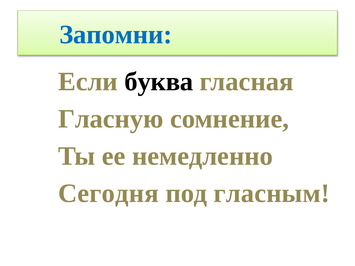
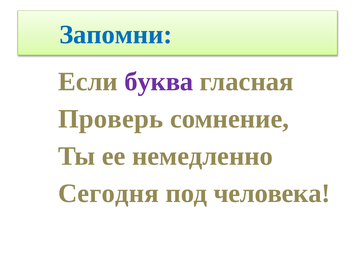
буква colour: black -> purple (159, 82)
Гласную: Гласную -> Проверь (111, 119)
гласным: гласным -> человека (272, 194)
